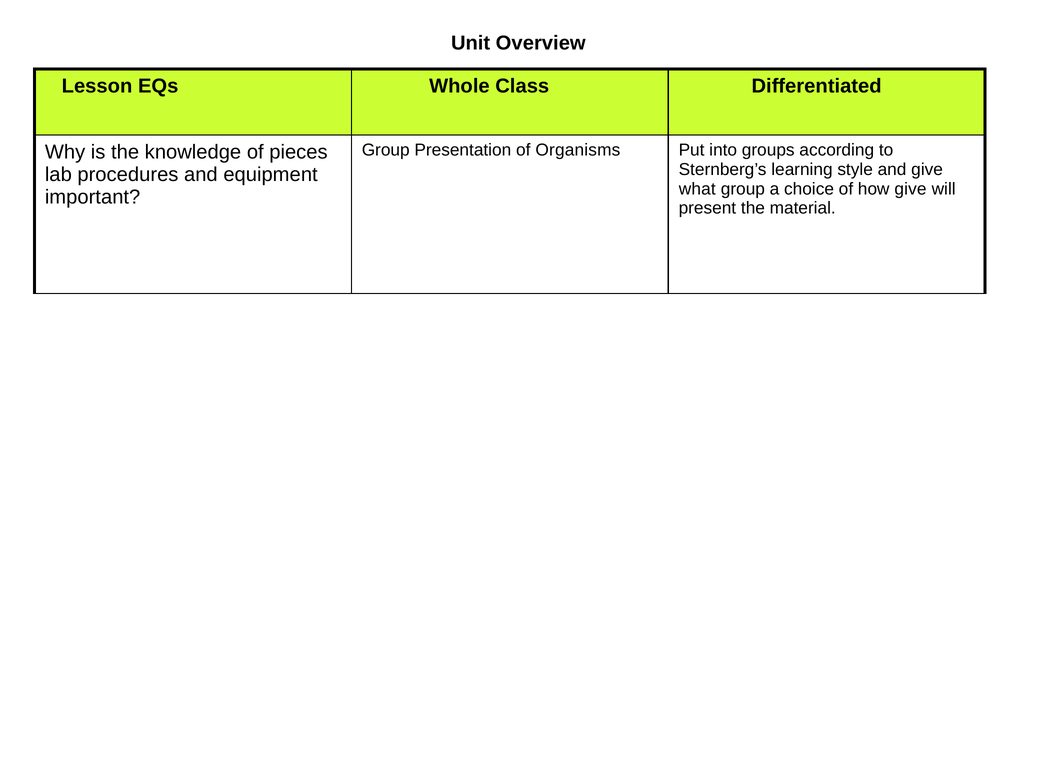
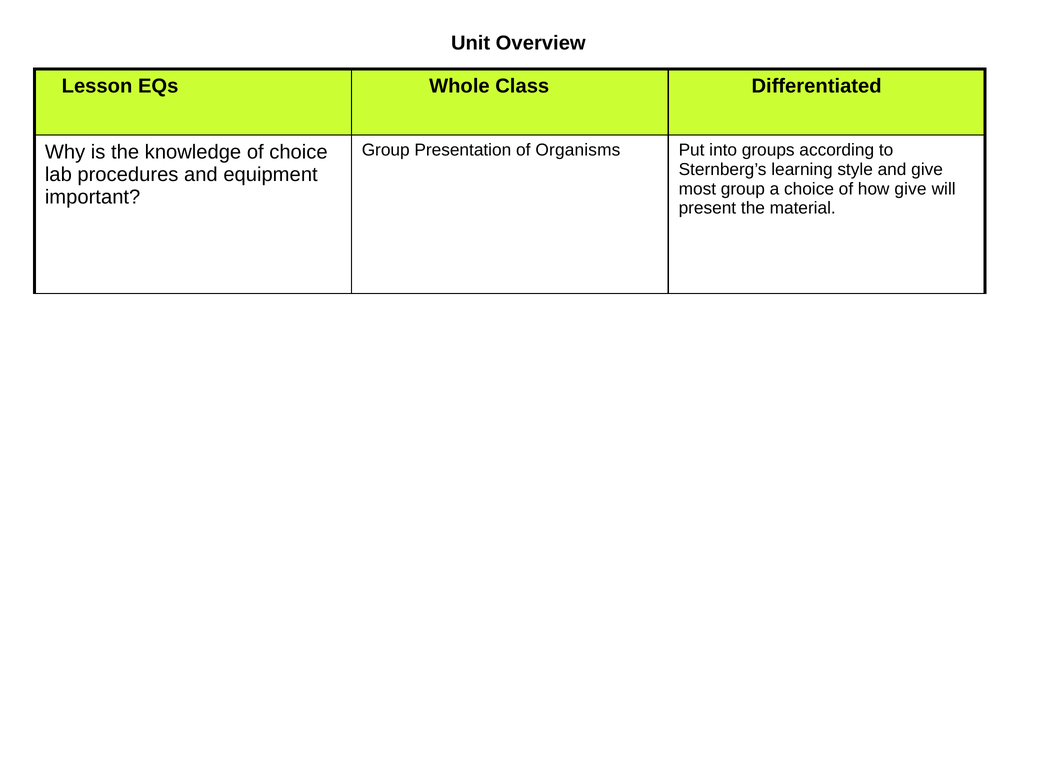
of pieces: pieces -> choice (298, 152)
what: what -> most (697, 189)
